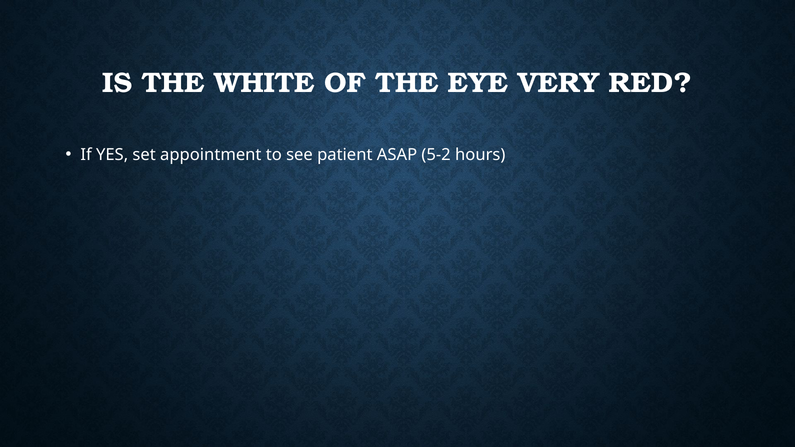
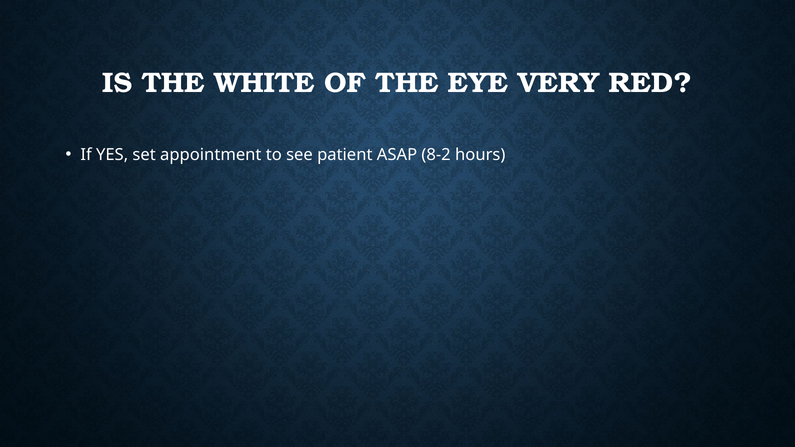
5-2: 5-2 -> 8-2 (436, 155)
